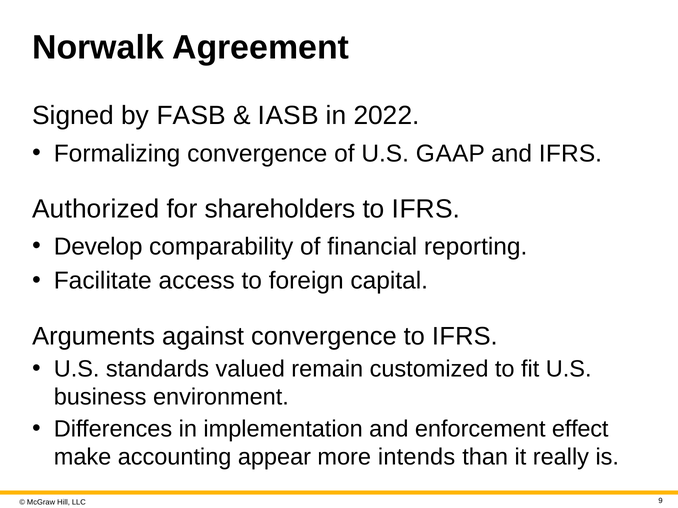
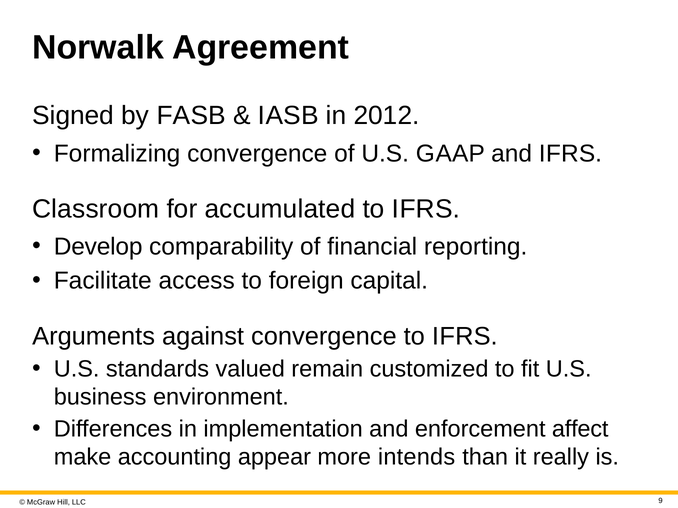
2022: 2022 -> 2012 (387, 116)
Authorized: Authorized -> Classroom (96, 209)
shareholders: shareholders -> accumulated (280, 209)
effect: effect -> affect (580, 430)
